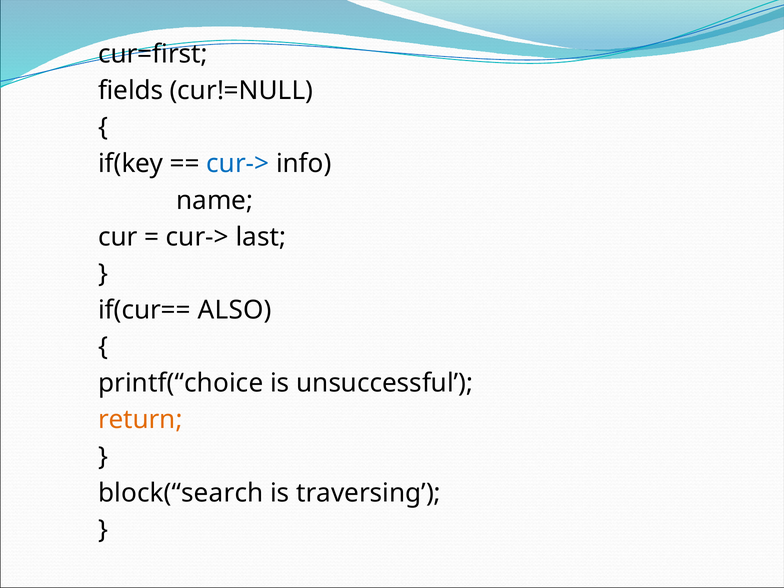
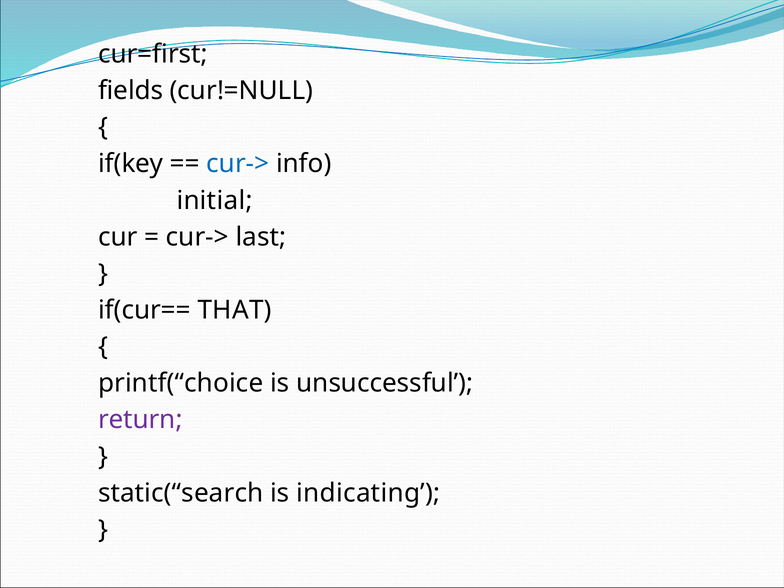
name: name -> initial (215, 200)
ALSO: ALSO -> THAT (235, 310)
return colour: orange -> purple (140, 420)
block(“search: block(“search -> static(“search (181, 493)
traversing: traversing -> indicating (368, 493)
